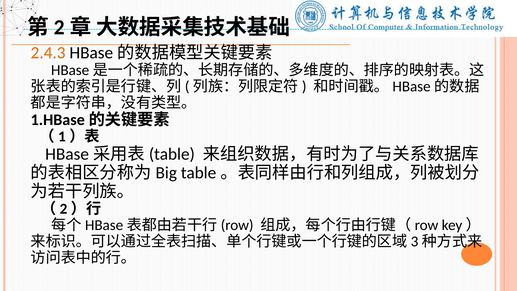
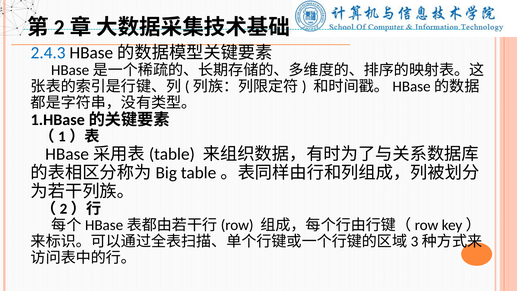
2.4.3 colour: orange -> blue (48, 53)
